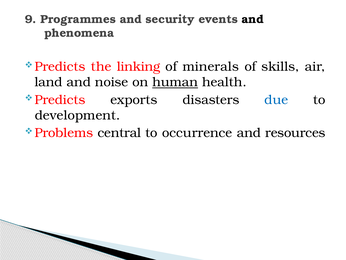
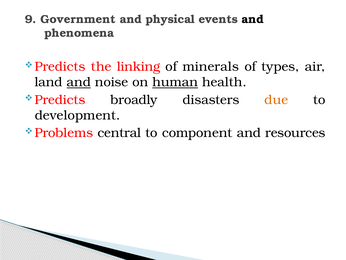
Programmes: Programmes -> Government (78, 19)
security: security -> physical (170, 19)
skills: skills -> types (280, 66)
and underline: none -> present (79, 82)
exports: exports -> broadly (134, 100)
due colour: blue -> orange (276, 100)
occurrence: occurrence -> component (197, 133)
